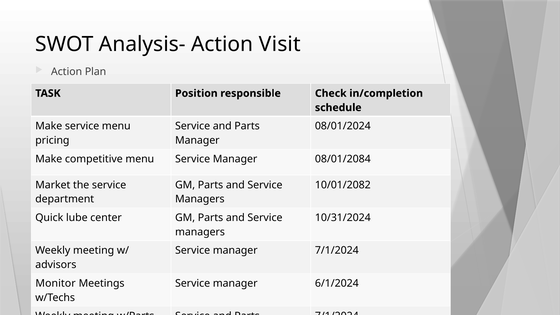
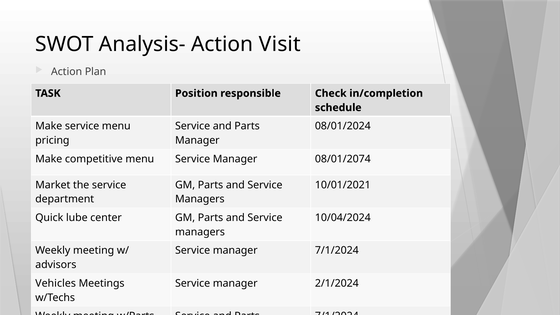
08/01/2084: 08/01/2084 -> 08/01/2074 (343, 159)
10/01/2082: 10/01/2082 -> 10/01/2021 (343, 185)
10/31/2024: 10/31/2024 -> 10/04/2024 (343, 218)
Monitor: Monitor -> Vehicles (56, 283)
6/1/2024: 6/1/2024 -> 2/1/2024 (337, 283)
